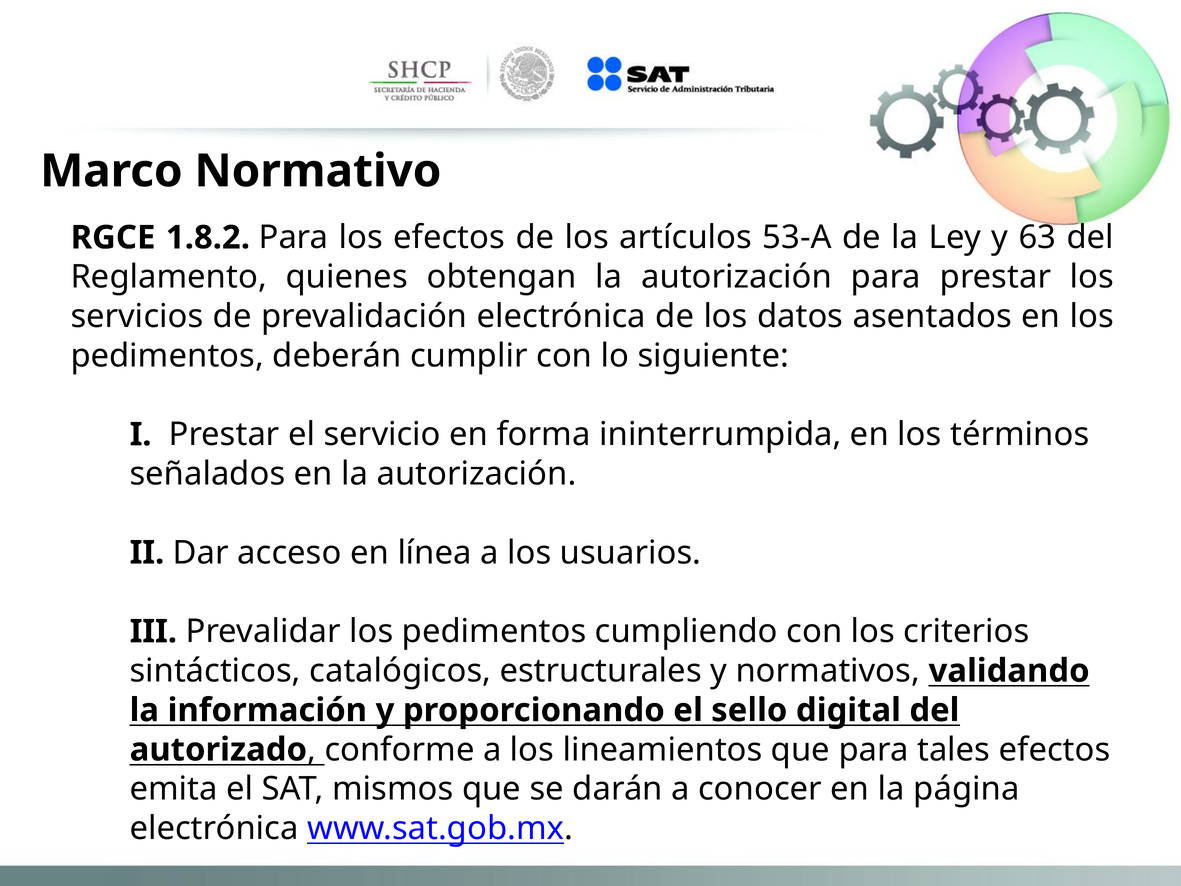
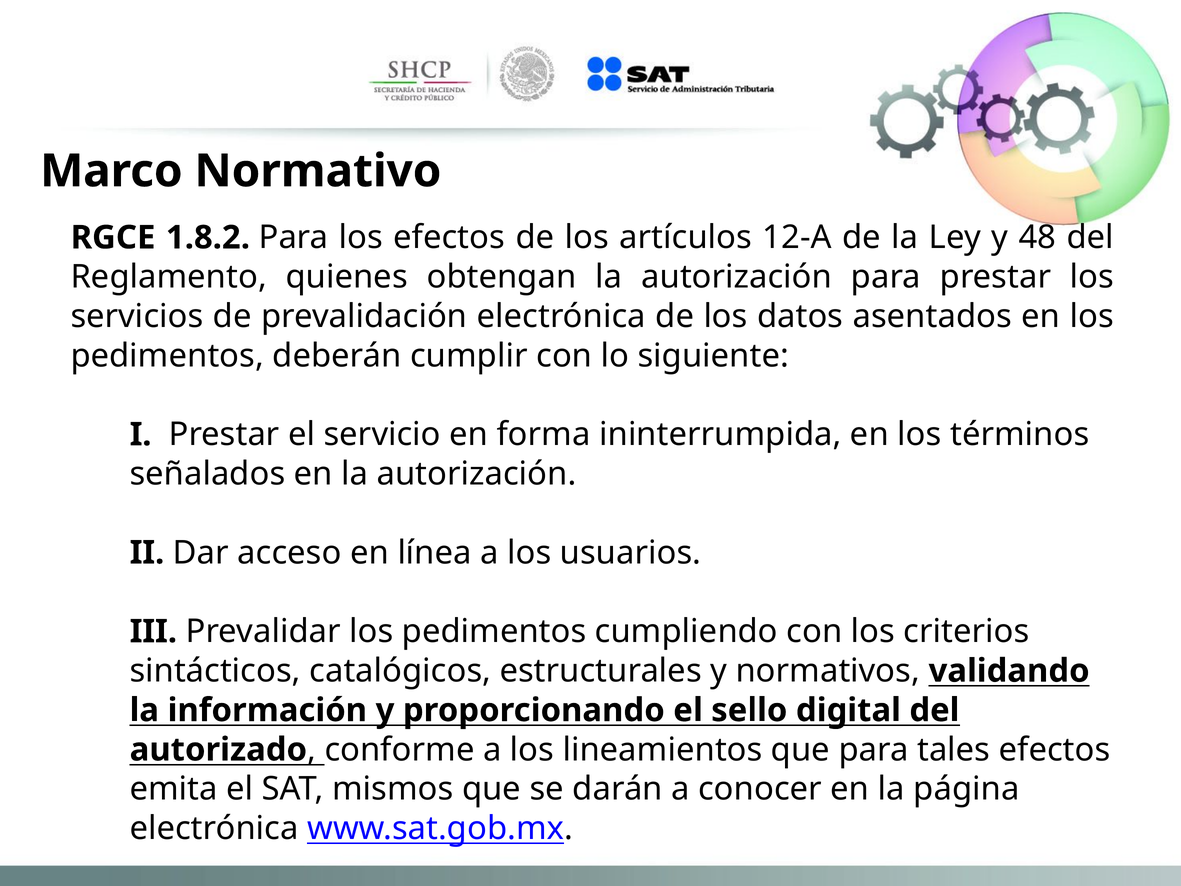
53-A: 53-A -> 12-A (797, 238)
63: 63 -> 48 (1037, 238)
